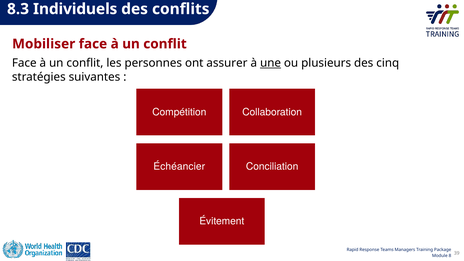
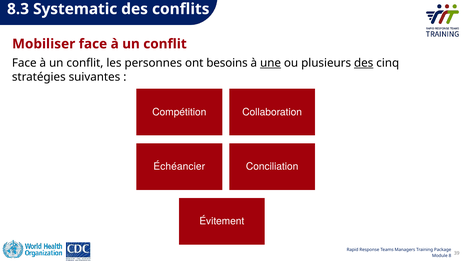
Individuels: Individuels -> Systematic (75, 9)
assurer: assurer -> besoins (227, 63)
des underline: none -> present (364, 63)
